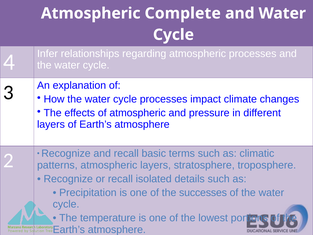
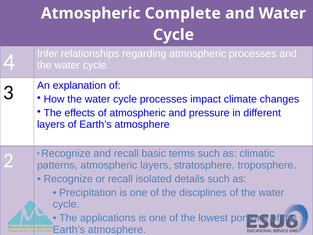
successes: successes -> disciplines (203, 192)
temperature: temperature -> applications (108, 218)
